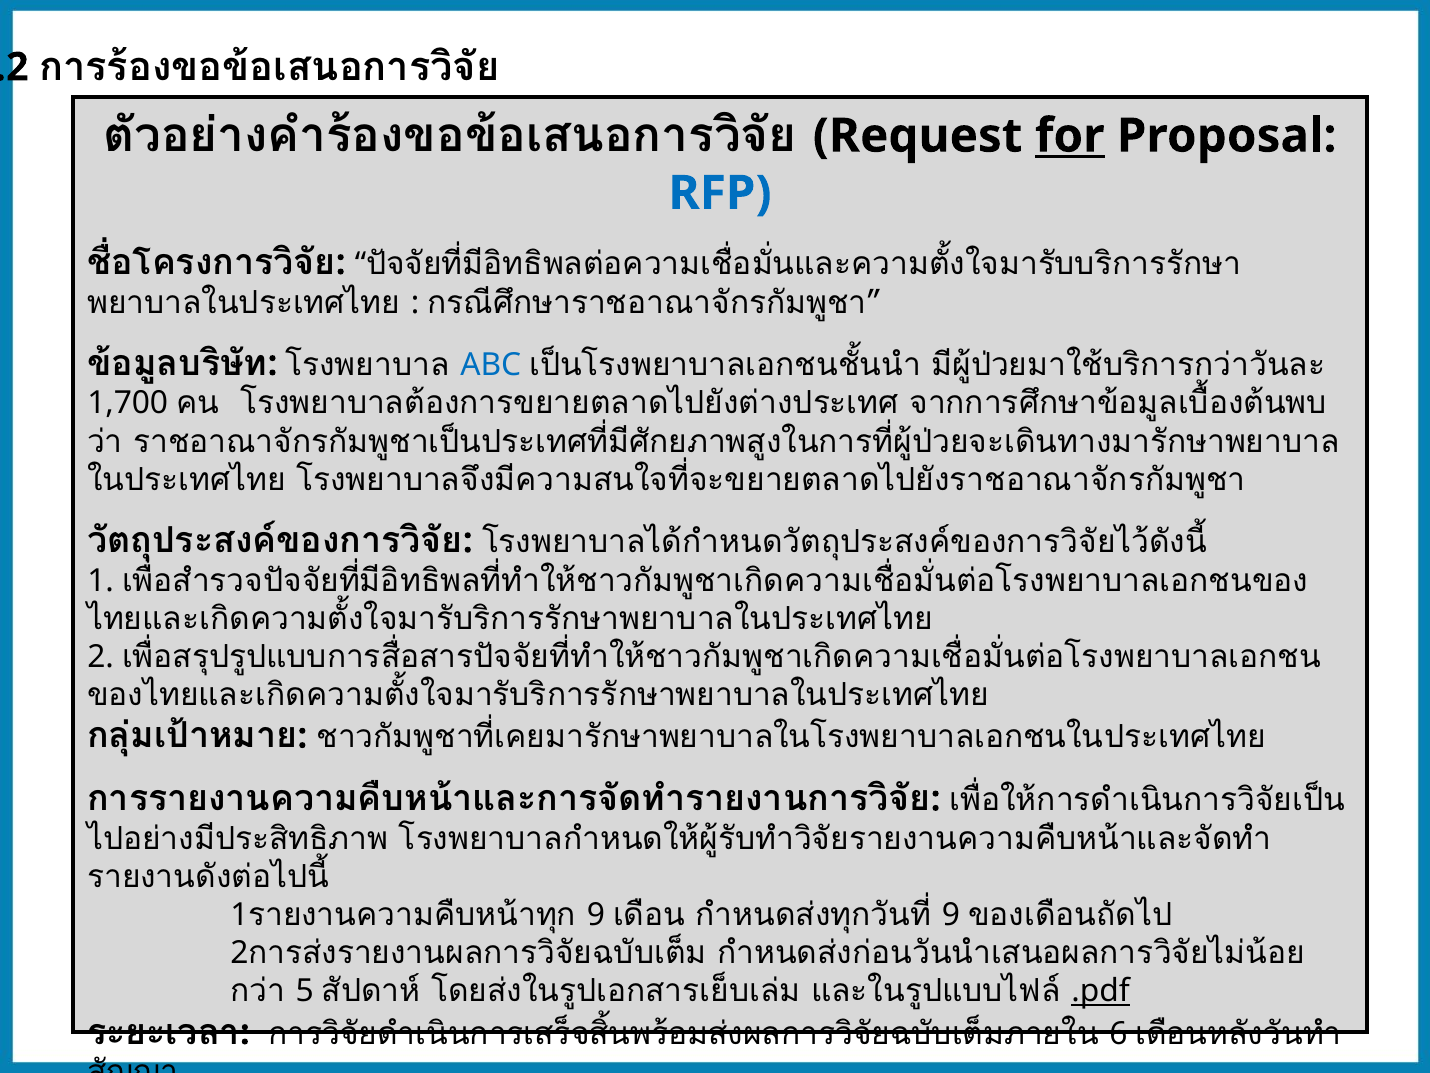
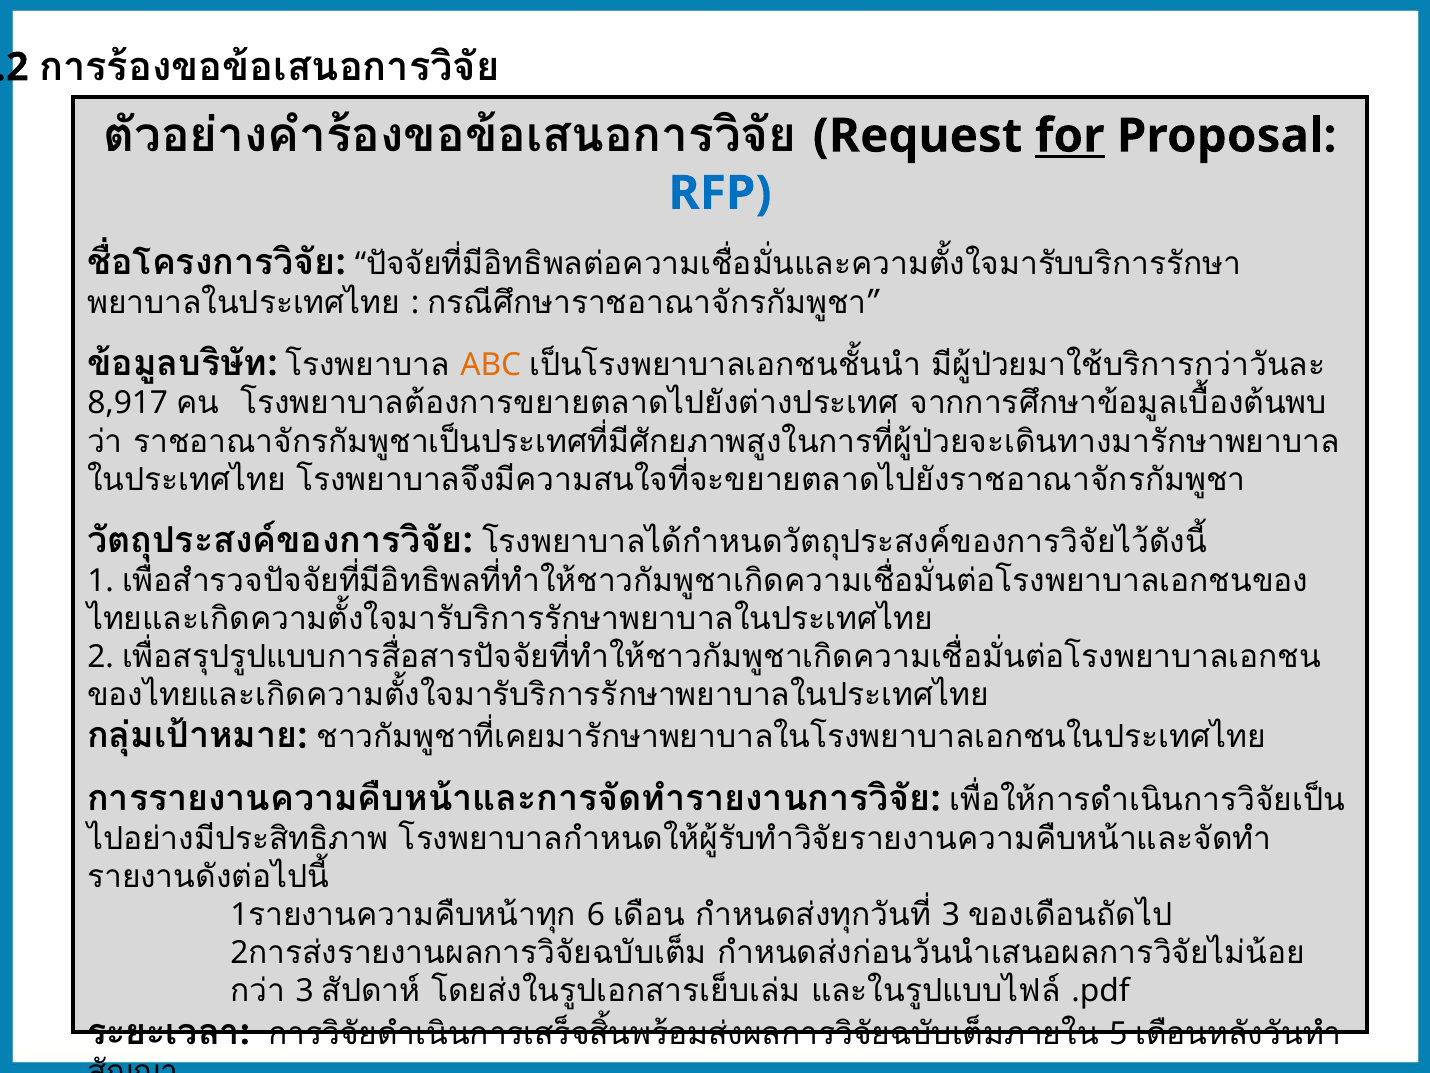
ABC colour: blue -> orange (491, 364)
1,700: 1,700 -> 8,917 (128, 403)
9: 9 -> 6 (596, 915)
9: 9 -> 3 (951, 915)
5: 5 -> 3 (305, 991)
.pdf underline: present -> none (1101, 991)
6: 6 -> 5 (1119, 1033)
